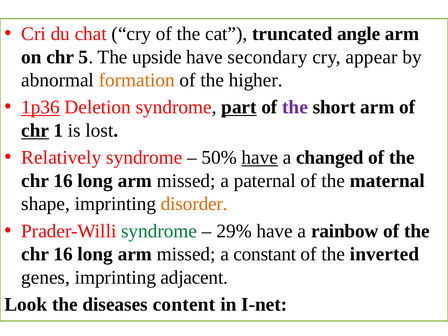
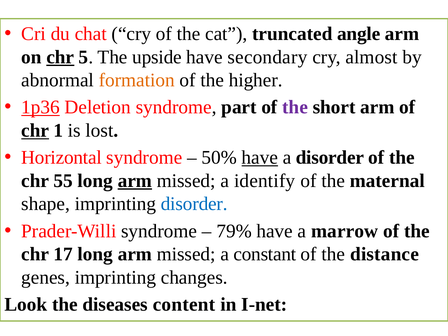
chr underline: none -> present (60, 57)
appear: appear -> almost (372, 57)
part underline: present -> none (239, 107)
Relatively: Relatively -> Horizontal (61, 158)
a changed: changed -> disorder (330, 158)
16: 16 -> 55 (63, 181)
arm underline: none -> present (135, 181)
paternal: paternal -> identify (265, 181)
disorder colour: orange -> blue (194, 204)
syndrome colour: green -> black (159, 231)
29%: 29% -> 79% (234, 231)
rainbow: rainbow -> marrow (345, 231)
16: 16 -> 17 (63, 254)
inverted: inverted -> distance (385, 254)
adjacent: adjacent -> changes (194, 277)
